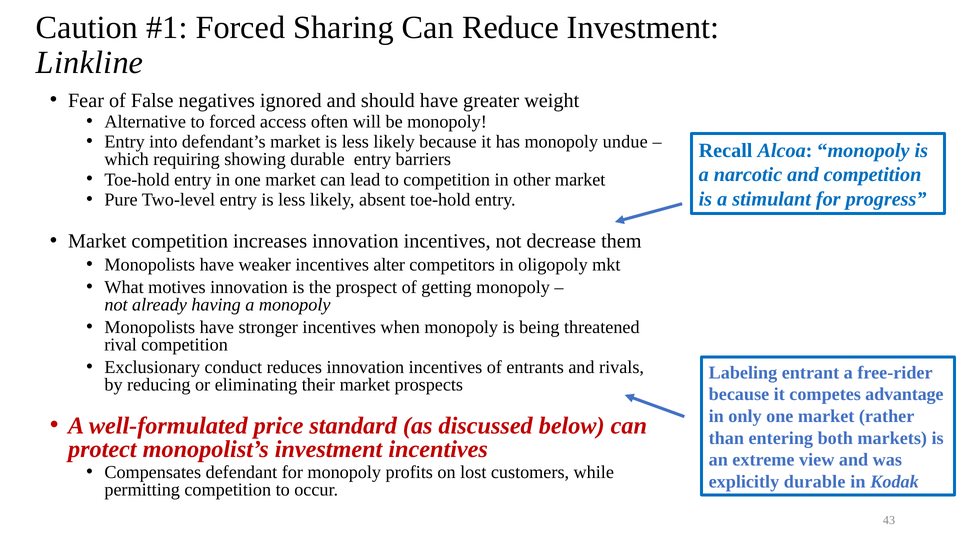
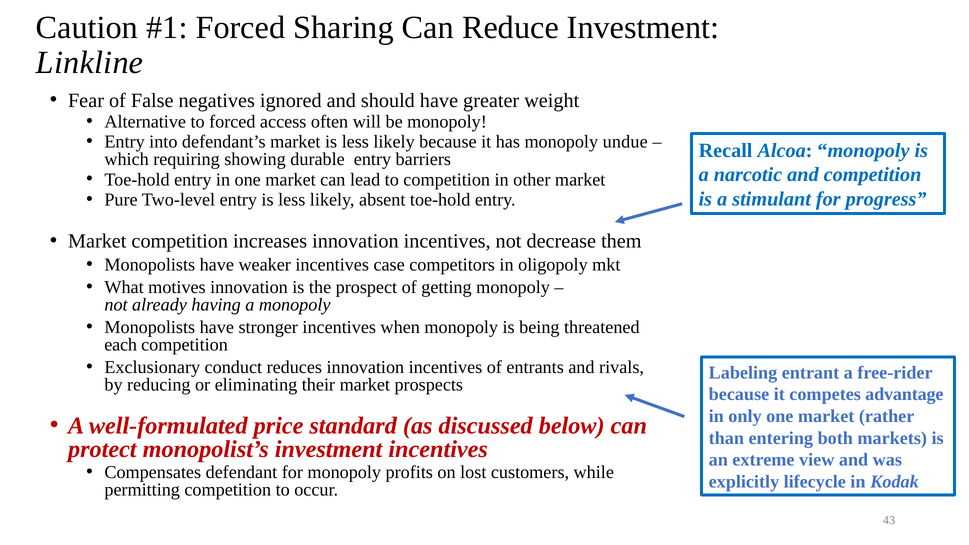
alter: alter -> case (389, 265)
rival: rival -> each (121, 345)
explicitly durable: durable -> lifecycle (815, 482)
